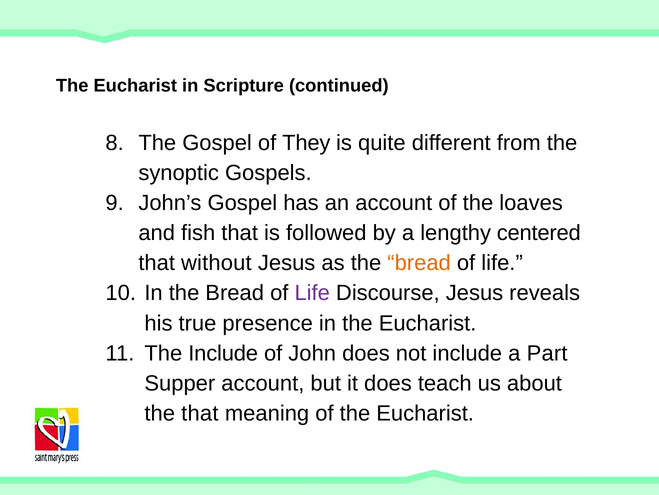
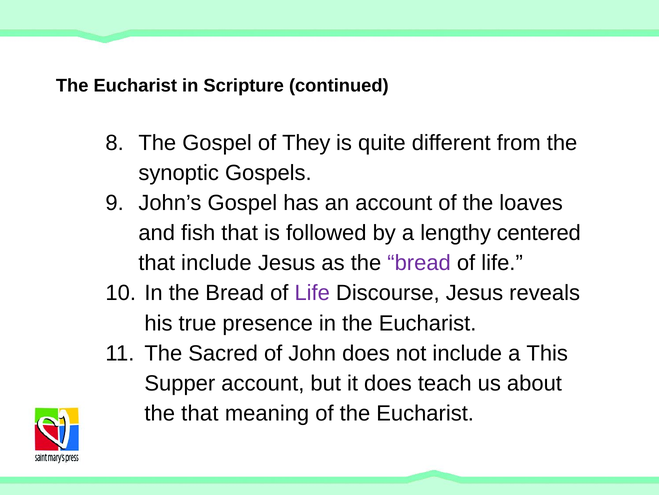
that without: without -> include (216, 263)
bread colour: orange -> purple (419, 263)
The Include: Include -> Sacred (223, 353)
Part: Part -> This (547, 353)
